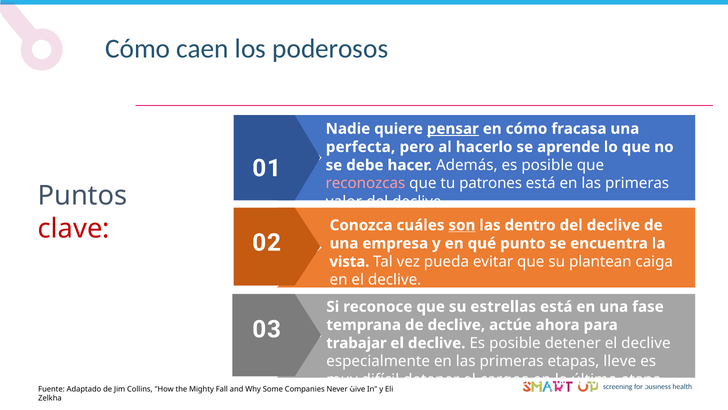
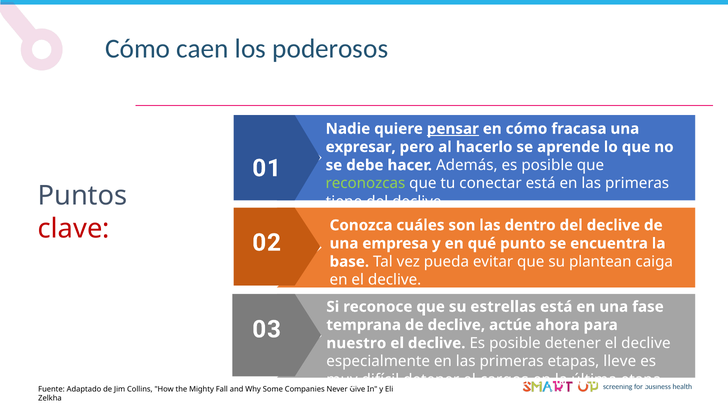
perfecta: perfecta -> expresar (361, 147)
reconozcas colour: pink -> light green (365, 183)
patrones: patrones -> conectar (490, 183)
valor: valor -> tiene (344, 201)
son underline: present -> none (462, 225)
vista: vista -> base (349, 261)
trabajar: trabajar -> nuestro (356, 343)
